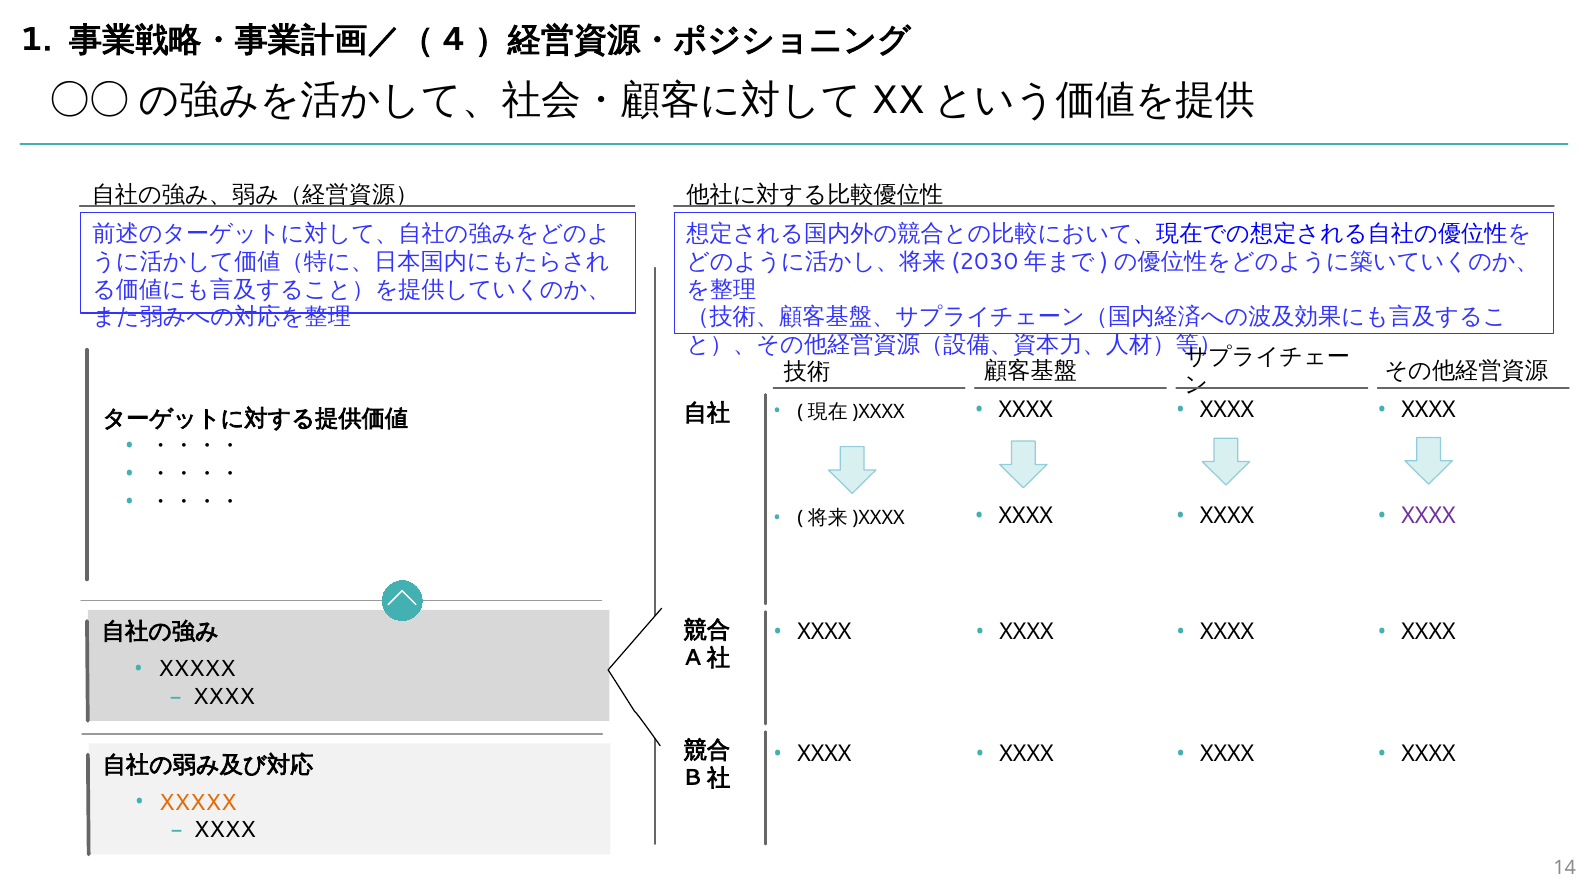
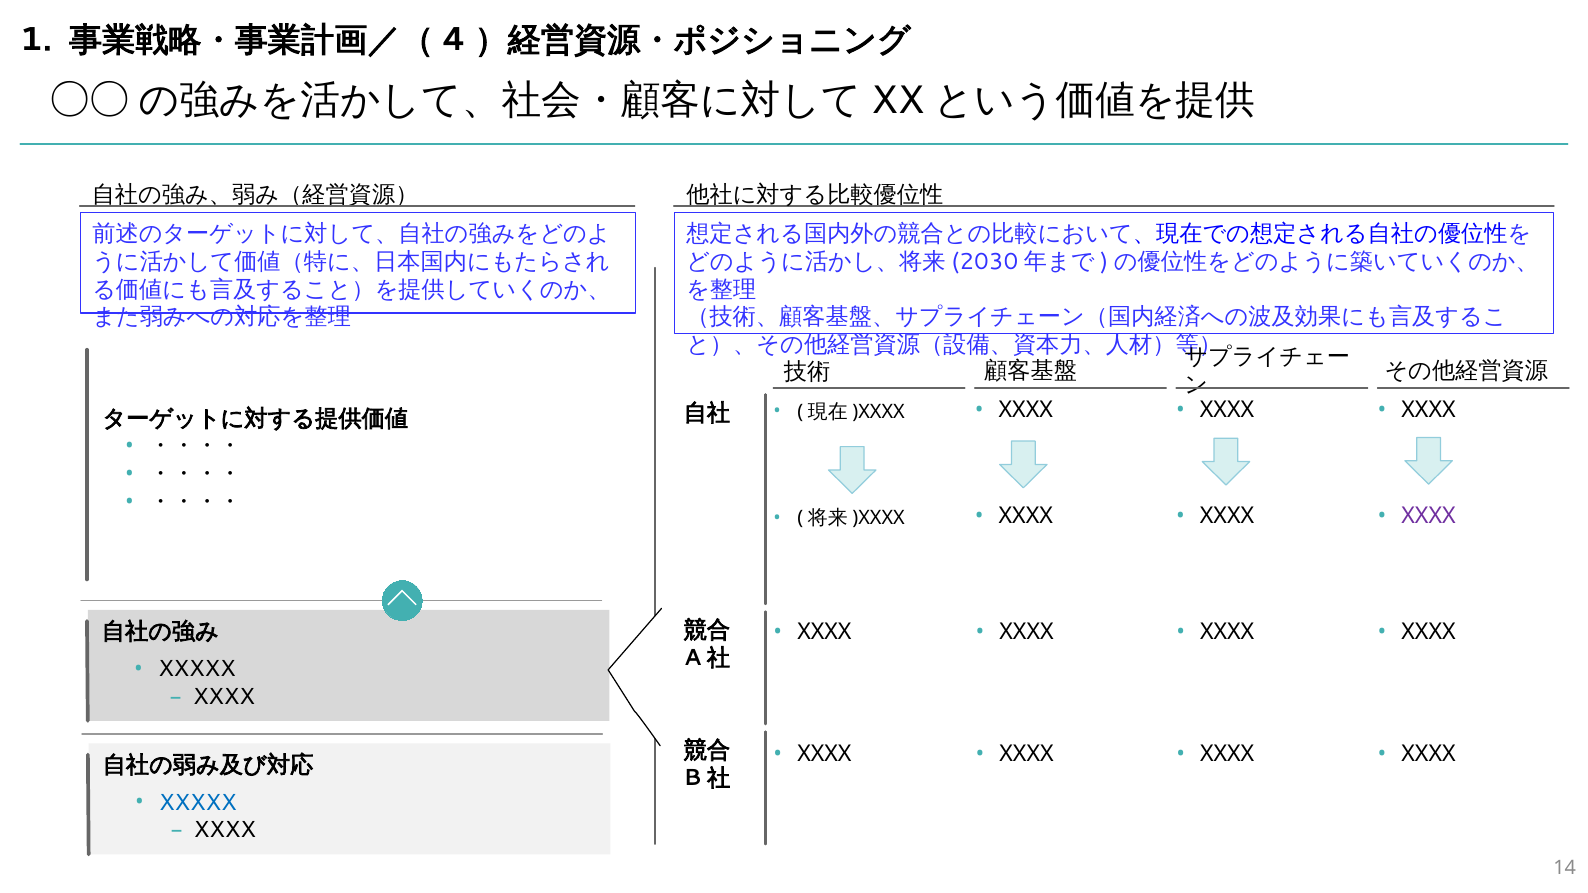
XXXXX colour: orange -> blue (198, 803)
